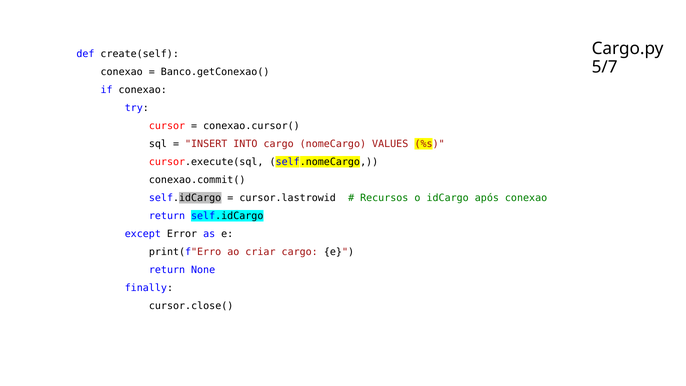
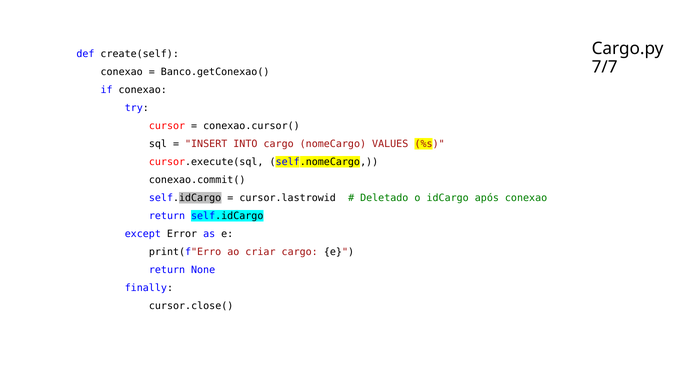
5/7: 5/7 -> 7/7 (605, 67)
Recursos: Recursos -> Deletado (384, 198)
